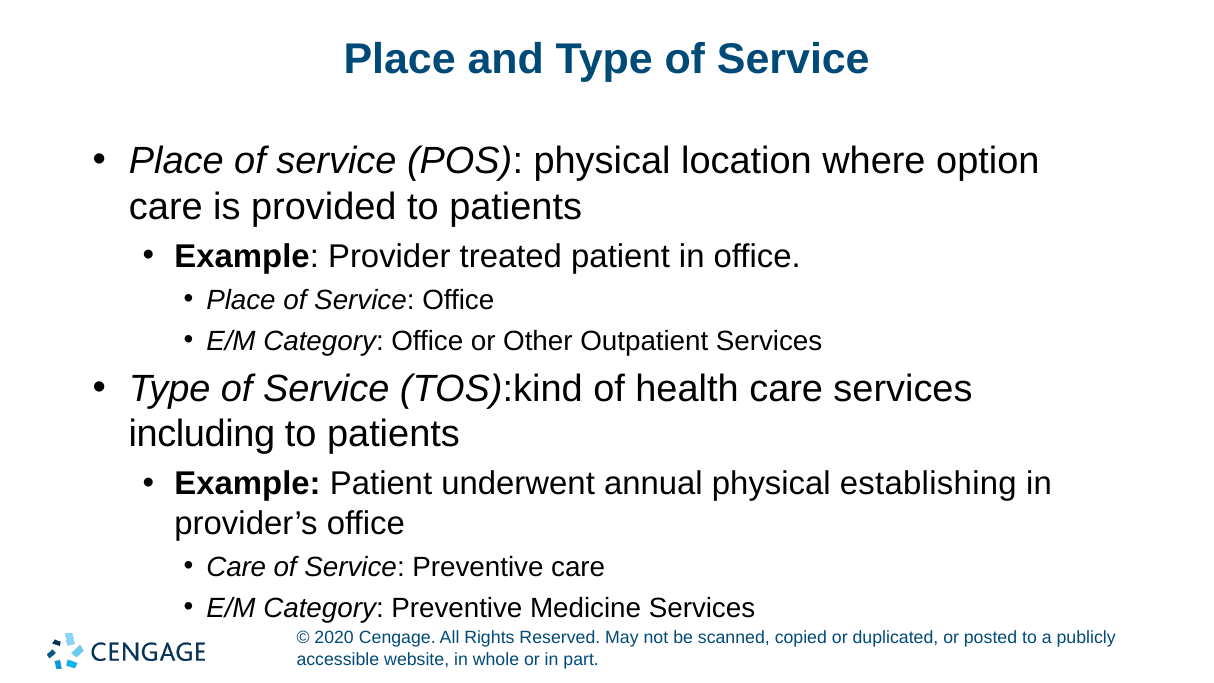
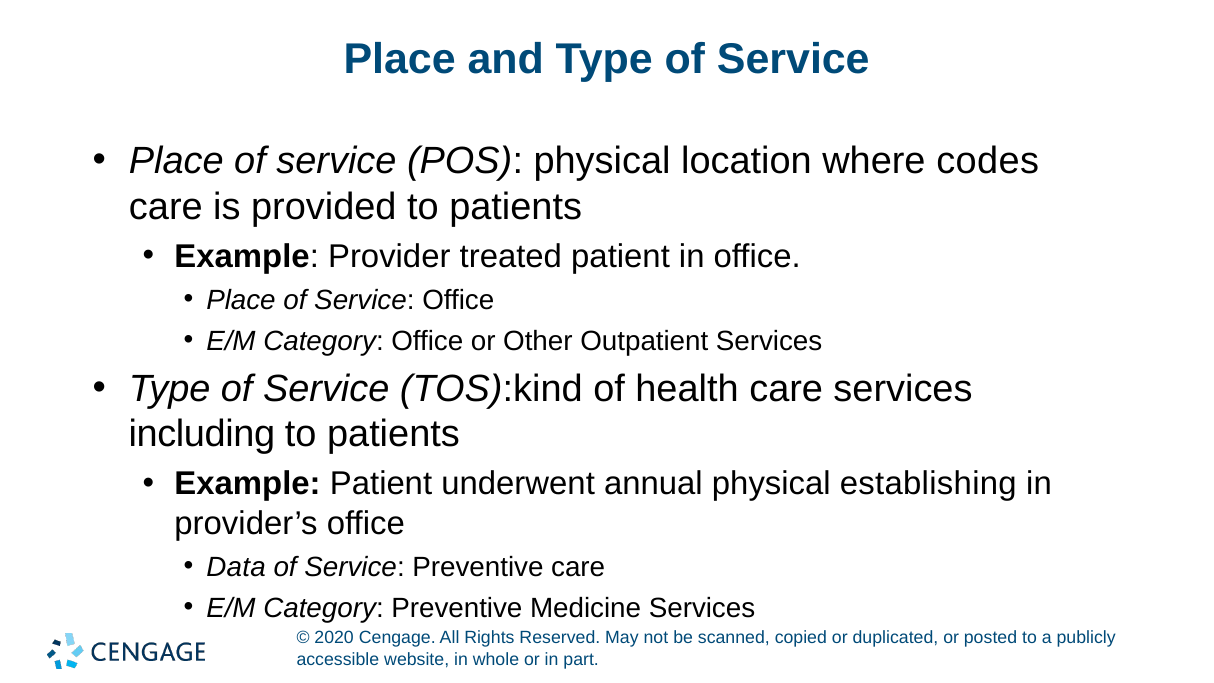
option: option -> codes (988, 161)
Care: Care -> Data (236, 567)
